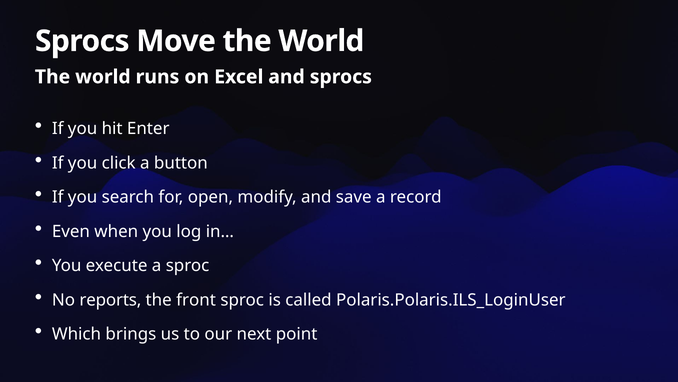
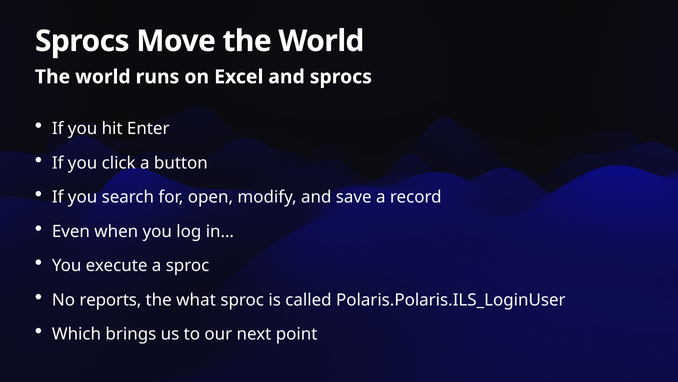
front: front -> what (196, 300)
